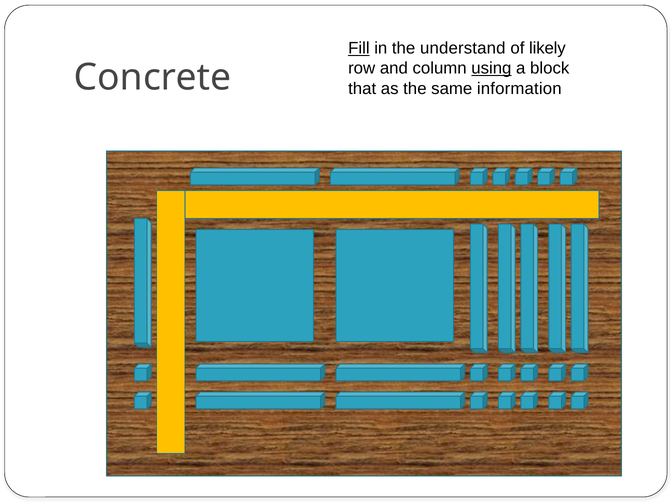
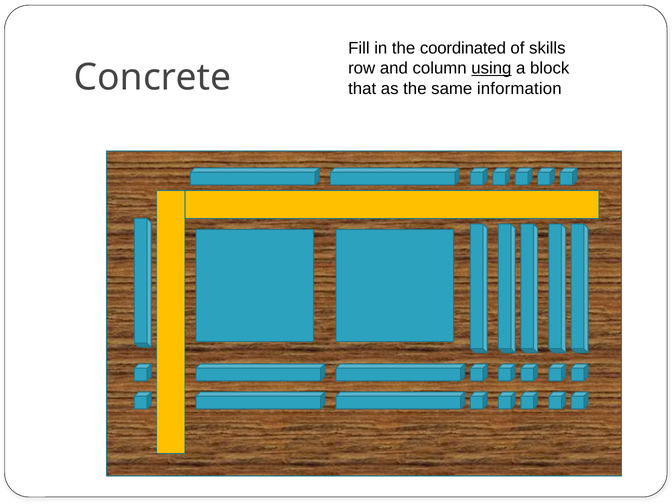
Fill underline: present -> none (359, 48)
understand: understand -> coordinated (463, 48)
likely: likely -> skills (547, 48)
